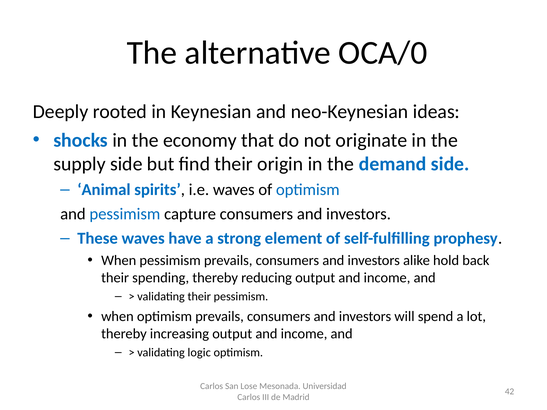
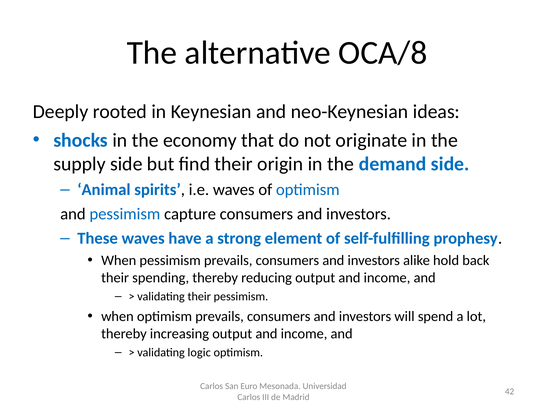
OCA/0: OCA/0 -> OCA/8 (383, 53)
Lose: Lose -> Euro (249, 386)
